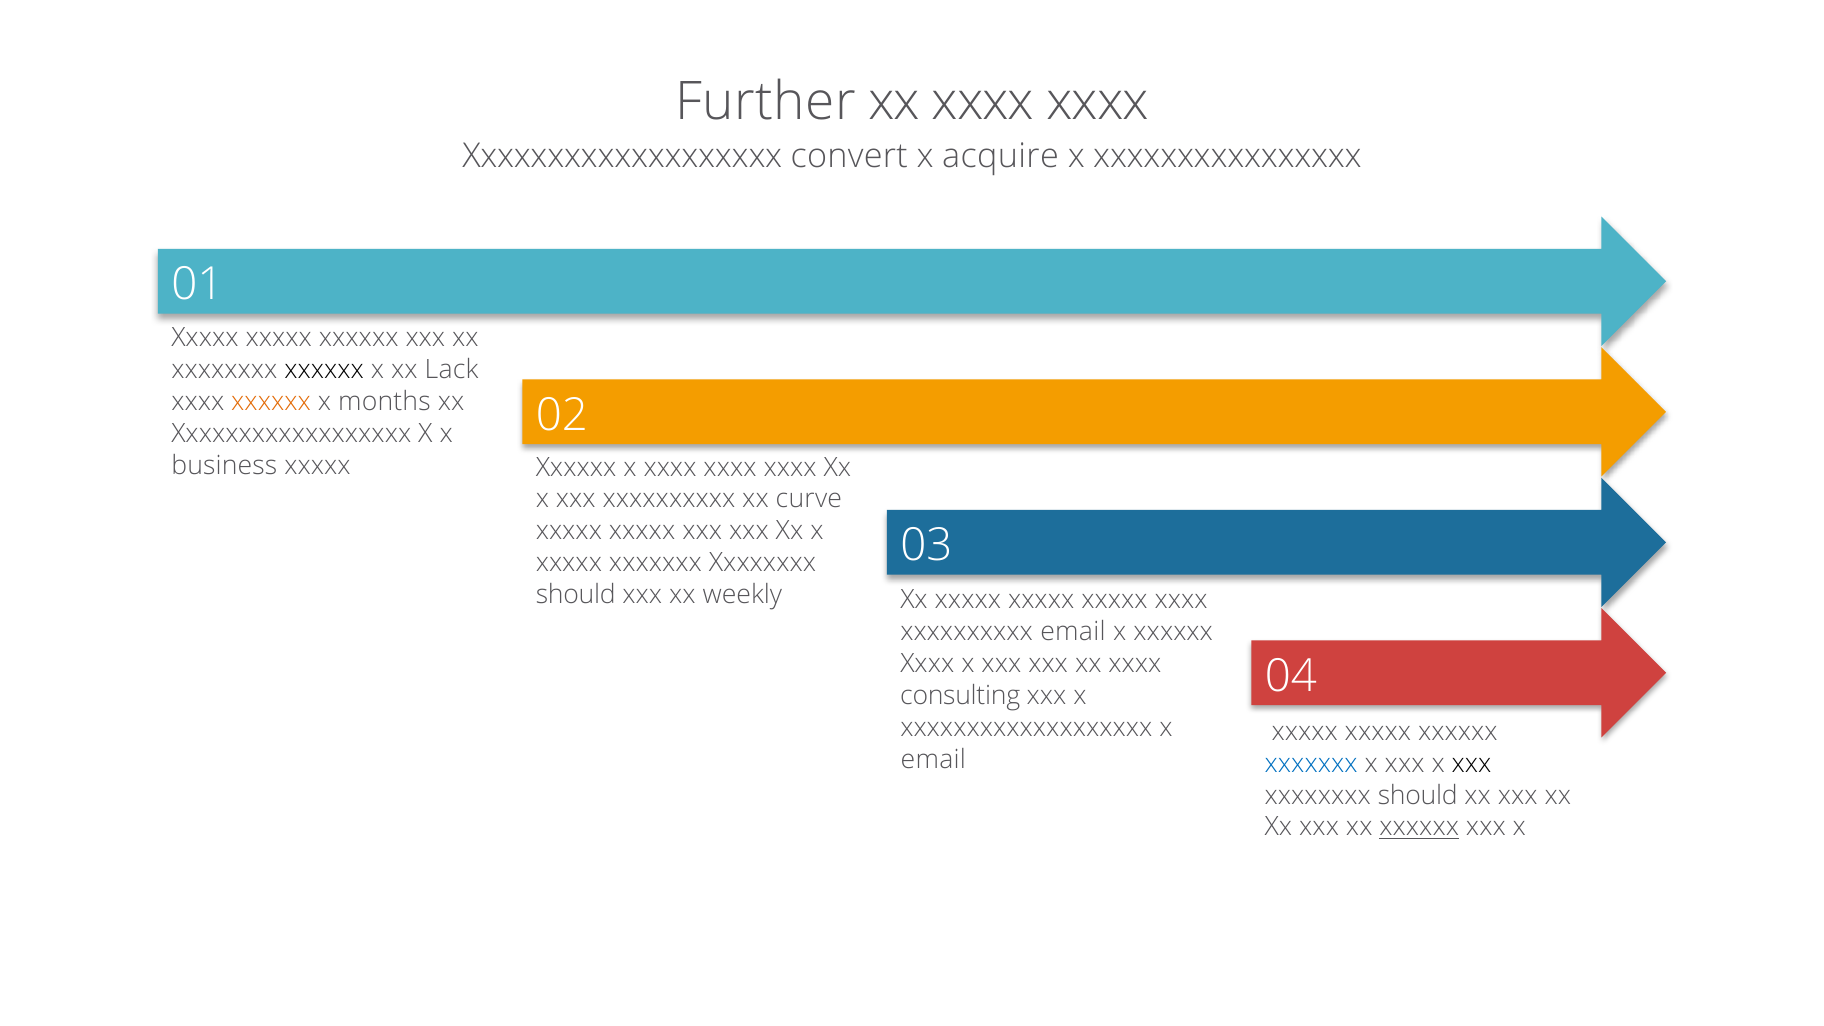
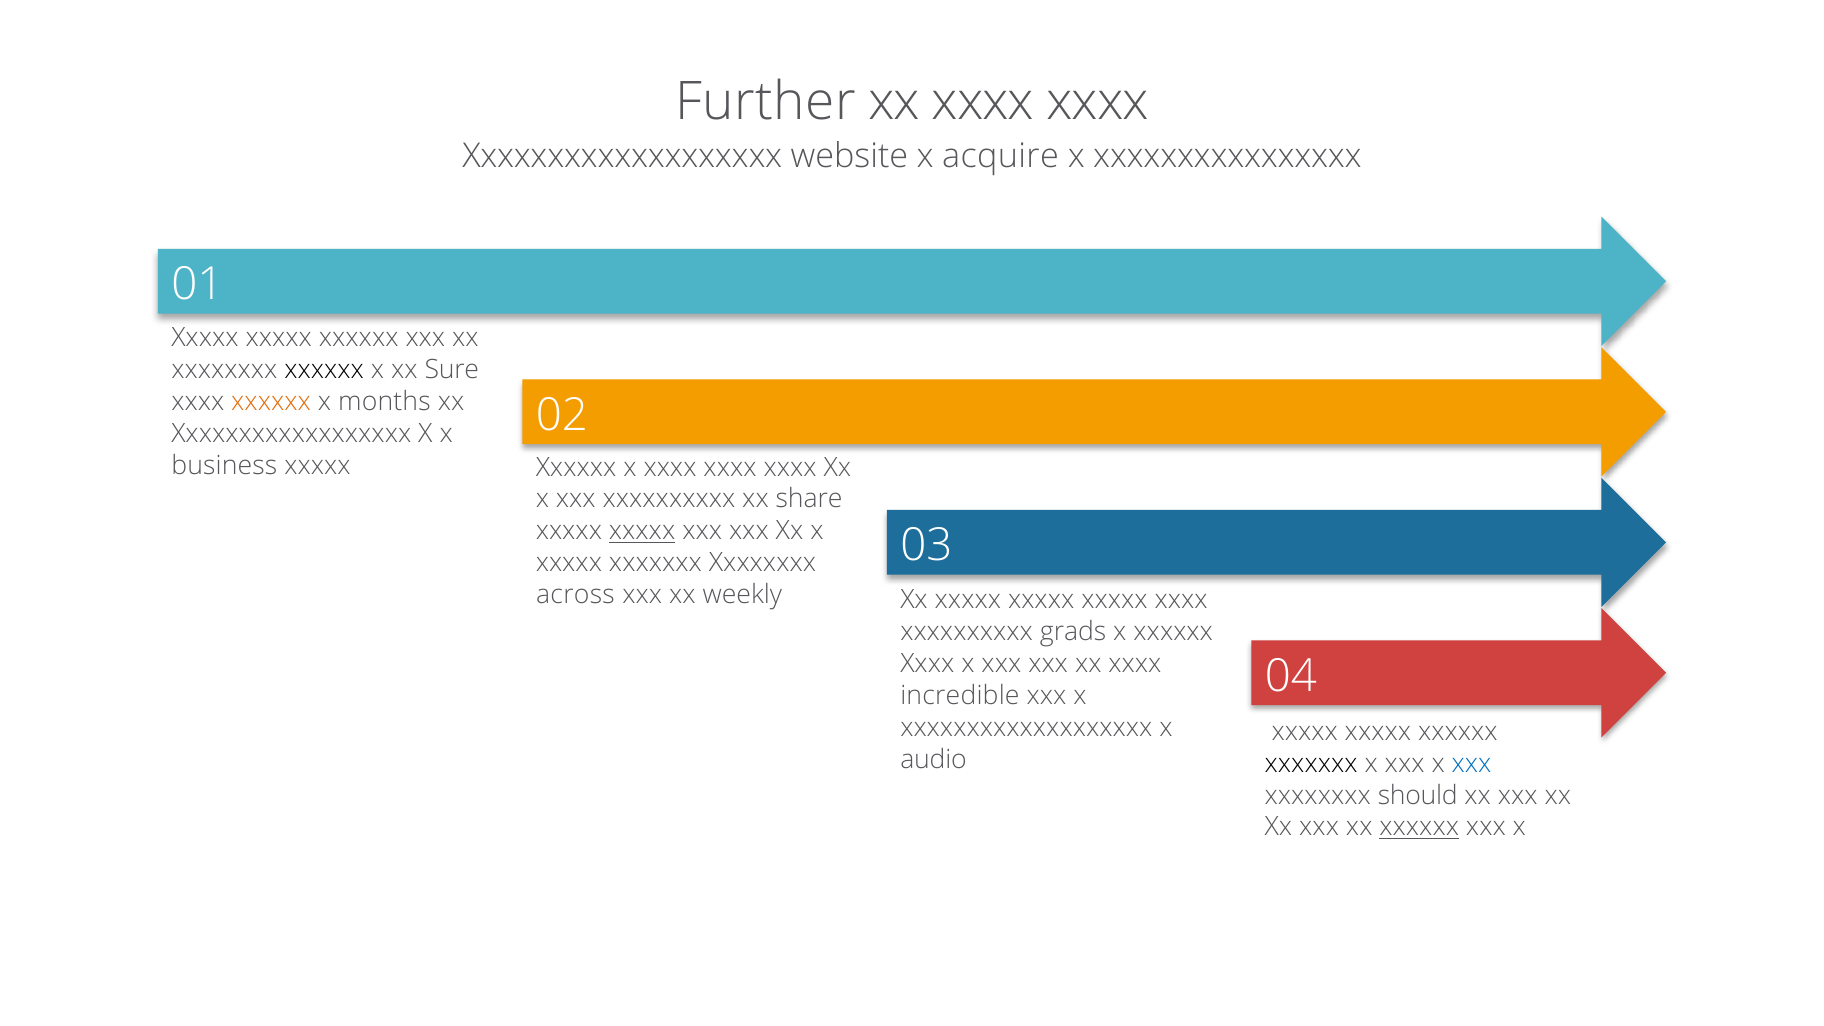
convert: convert -> website (849, 157)
Lack: Lack -> Sure (452, 370)
curve: curve -> share (809, 499)
xxxxx underline: none -> present (642, 531)
should: should -> across (575, 595)
xxxxxxxxxx email: email -> grads (1073, 632)
consulting: consulting -> incredible (960, 696)
email: email -> audio (934, 760)
xxxxxxx colour: blue -> black (1311, 763)
xxx colour: black -> blue (1472, 763)
